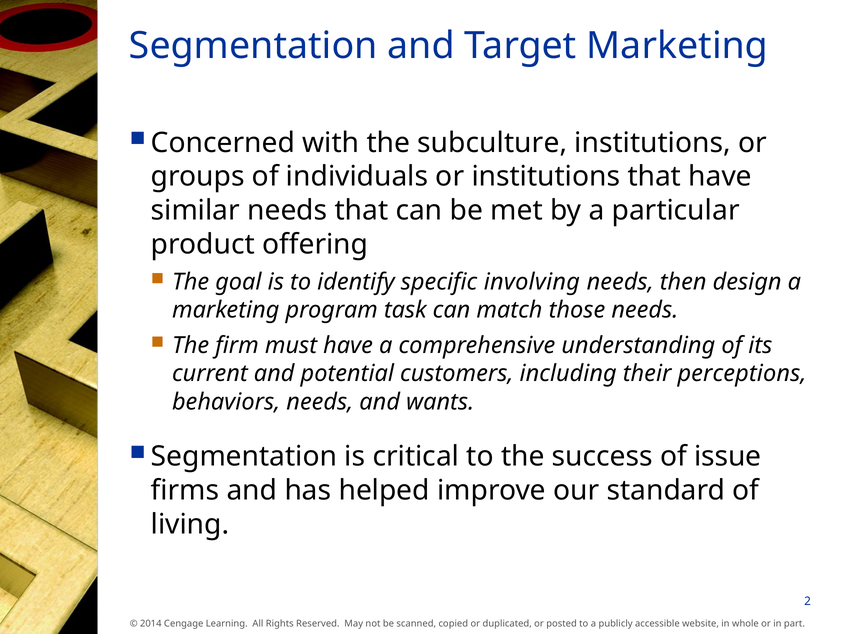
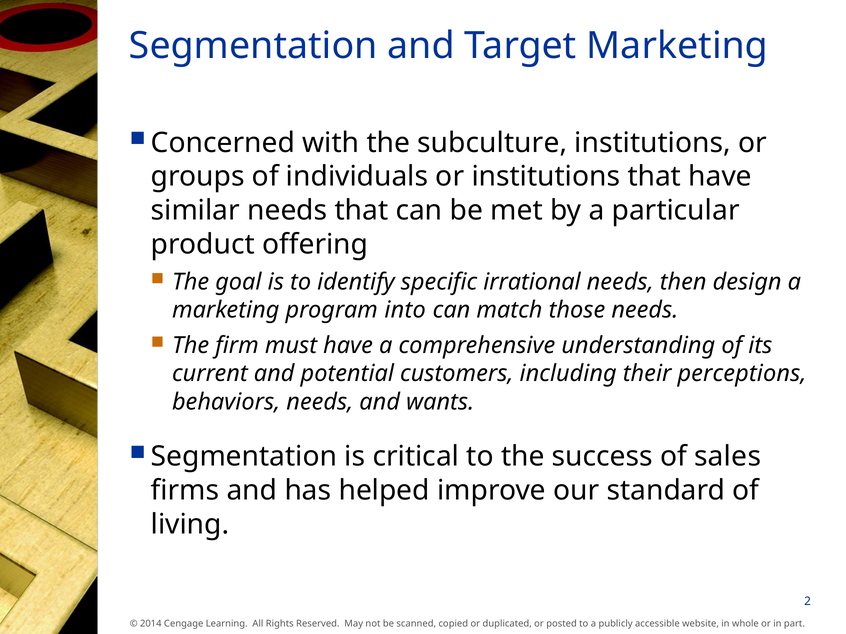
involving: involving -> irrational (532, 282)
task: task -> into (405, 310)
issue: issue -> sales (728, 457)
